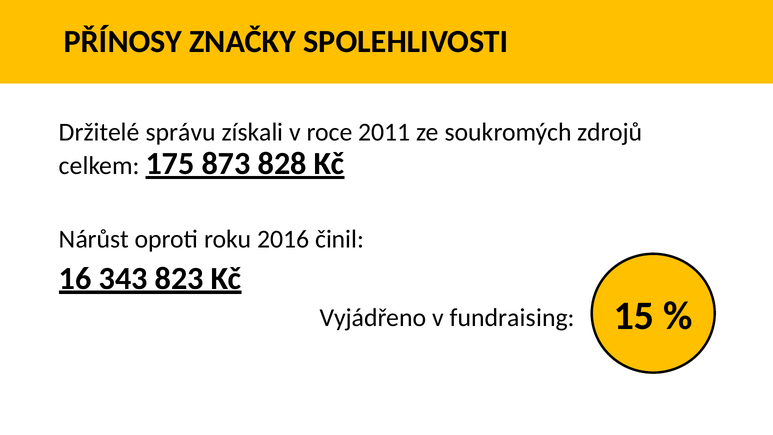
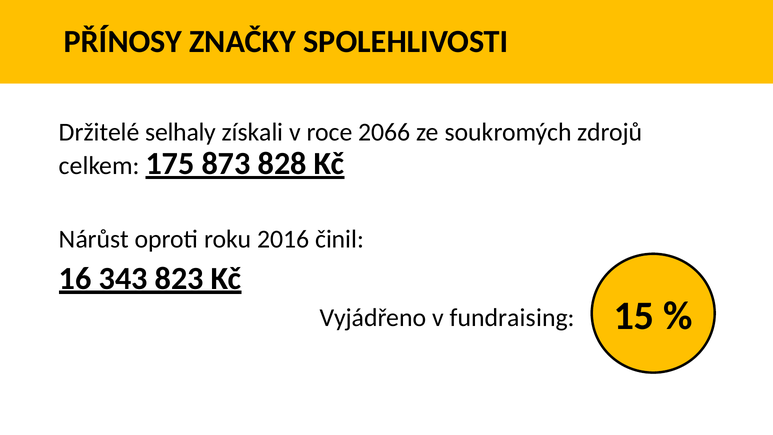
správu: správu -> selhaly (181, 132)
2011: 2011 -> 2066 (384, 132)
